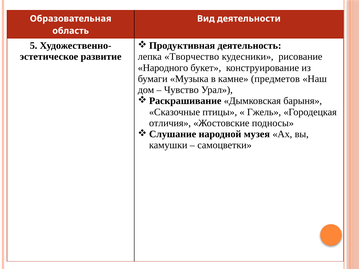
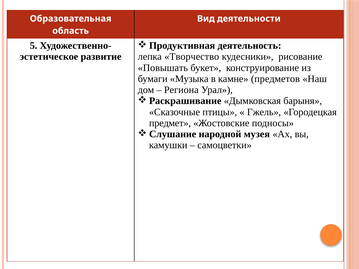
Народного: Народного -> Повышать (163, 68)
Чувство: Чувство -> Региона (181, 90)
отличия: отличия -> предмет (170, 123)
